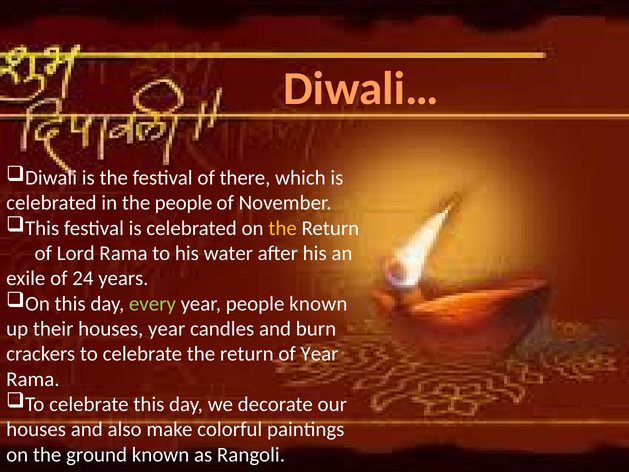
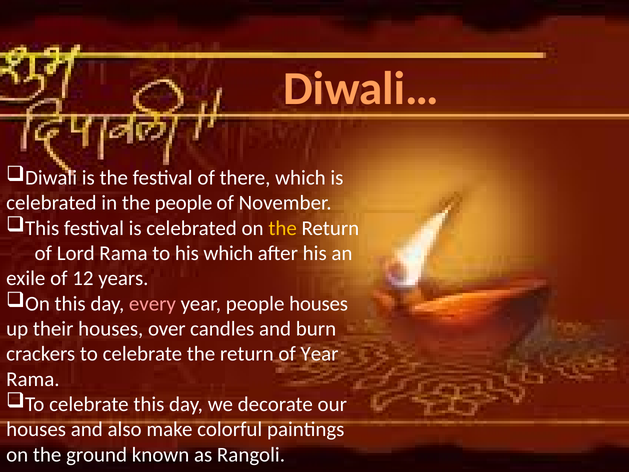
his water: water -> which (228, 253)
24: 24 -> 12 (83, 278)
every colour: light green -> pink (152, 303)
people known: known -> houses (319, 303)
houses year: year -> over (167, 329)
